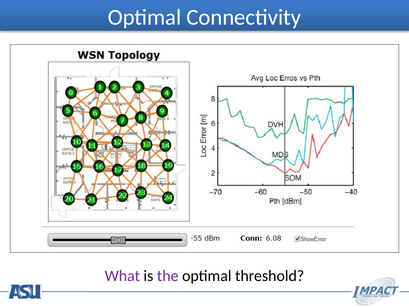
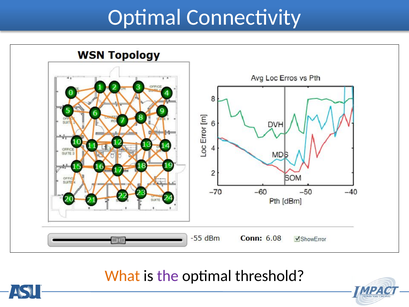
What colour: purple -> orange (122, 276)
